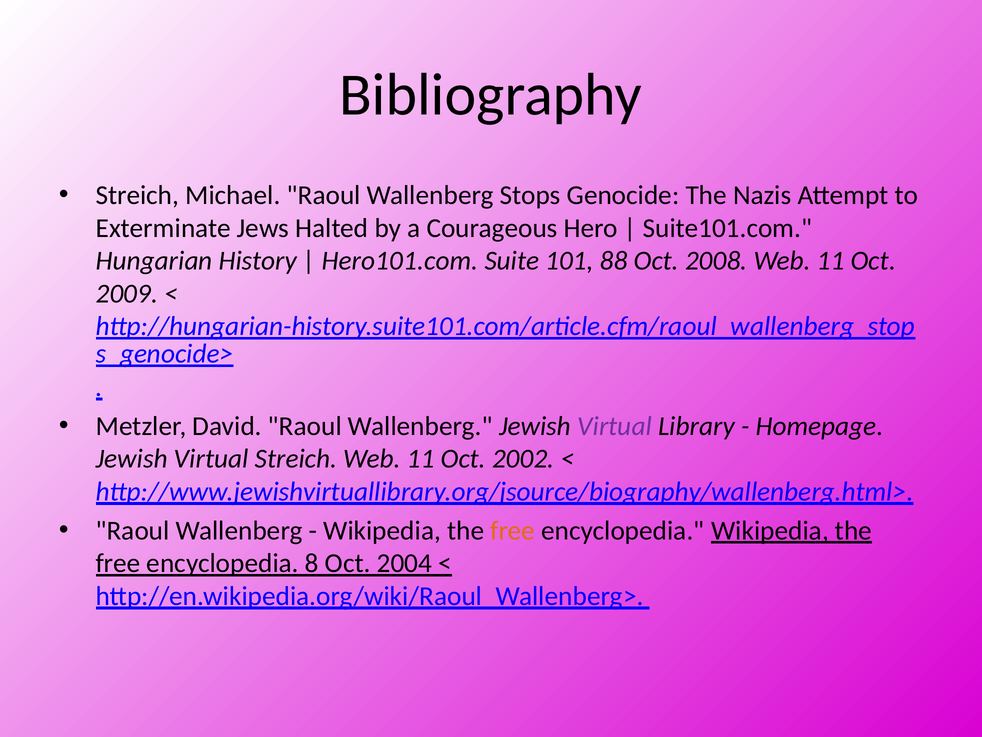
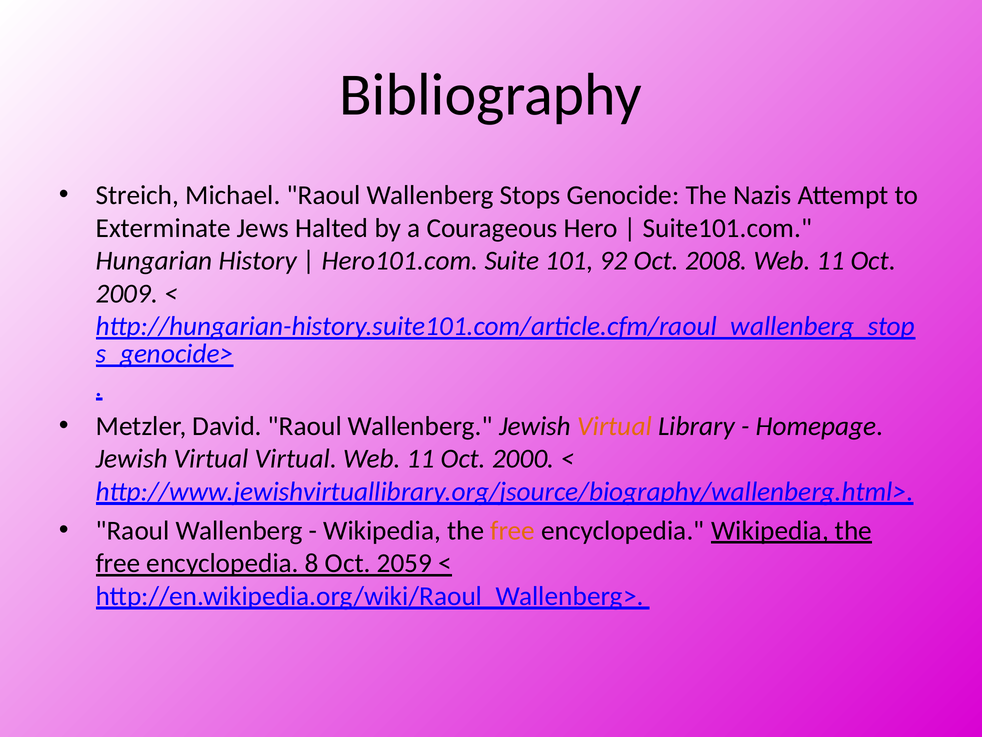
88: 88 -> 92 (614, 261)
Virtual colour: purple -> orange (615, 426)
Virtual Streich: Streich -> Virtual (296, 459)
2002: 2002 -> 2000 (523, 459)
2004: 2004 -> 2059 (404, 563)
